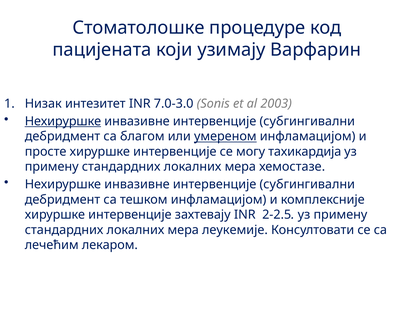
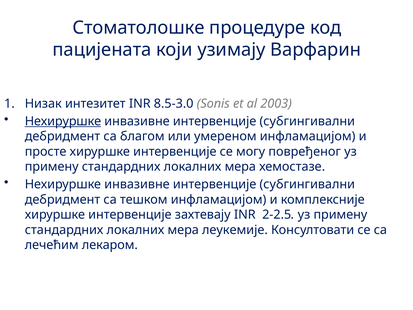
7.0-3.0: 7.0-3.0 -> 8.5-3.0 (174, 104)
умереном underline: present -> none (225, 136)
тахикардија: тахикардија -> повређеног (305, 152)
